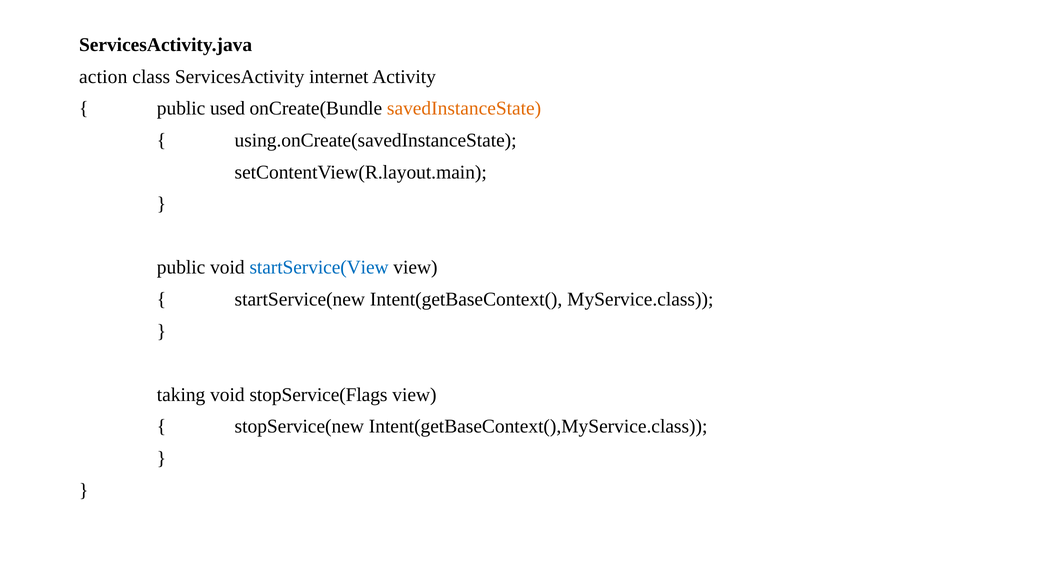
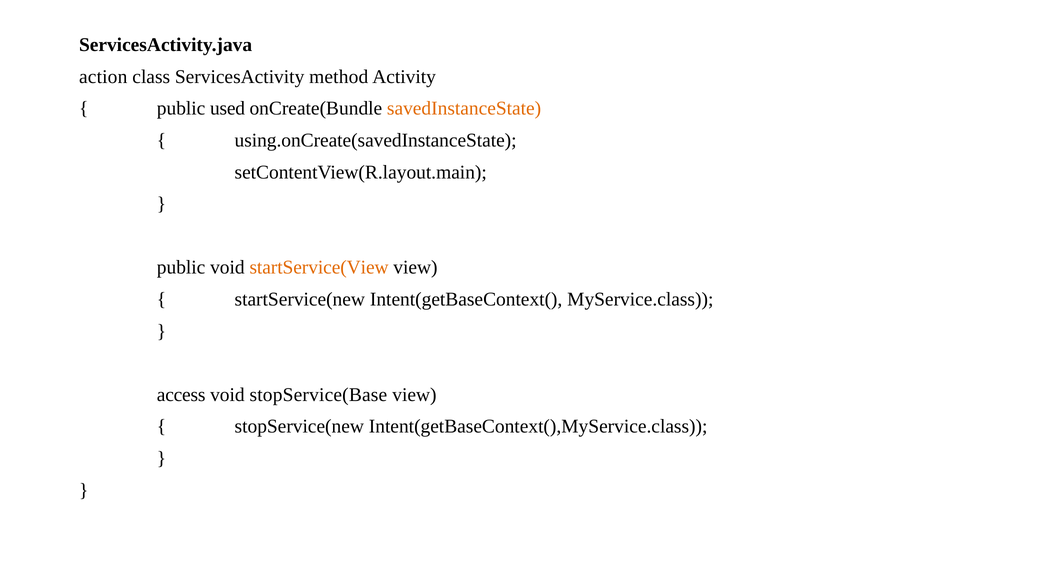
internet: internet -> method (339, 77)
startService(View colour: blue -> orange (319, 268)
taking: taking -> access (181, 395)
stopService(Flags: stopService(Flags -> stopService(Base (318, 395)
